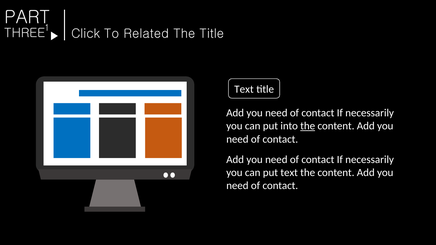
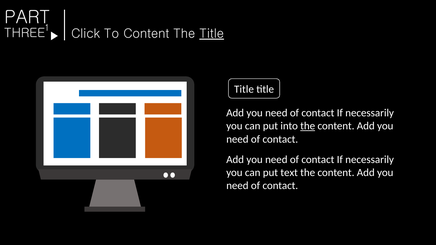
To Related: Related -> Content (146, 34)
Title underline: none -> present (212, 34)
Text: Text -> Title (244, 89)
